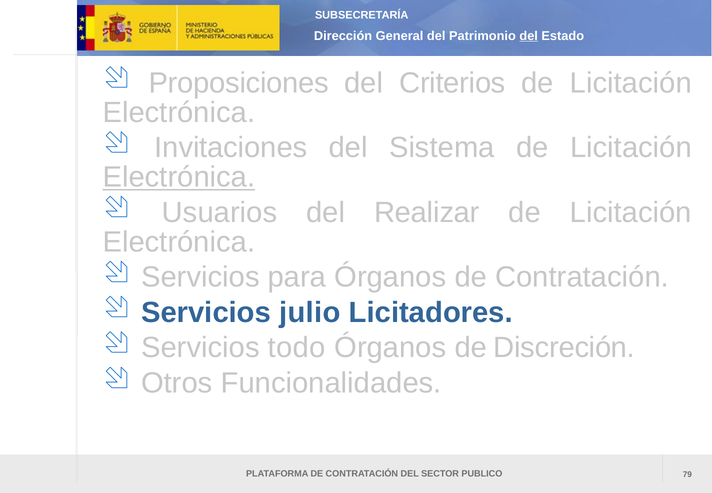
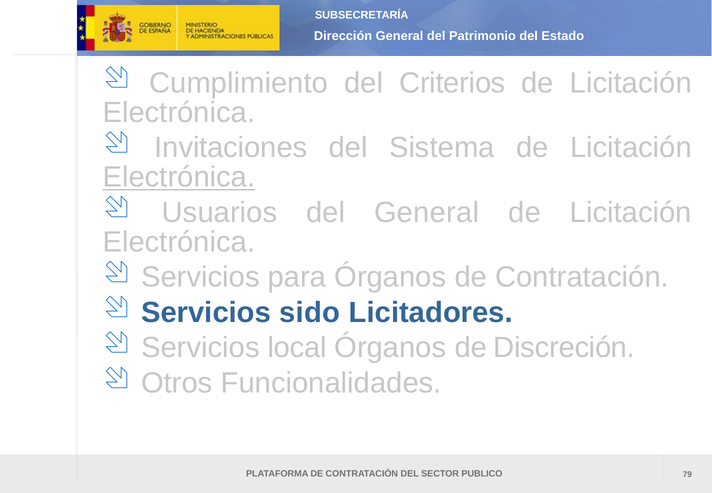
del underline: present -> none (529, 36)
Proposiciones: Proposiciones -> Cumplimiento (239, 83)
del Realizar: Realizar -> General (427, 212)
julio: julio -> sido (310, 312)
todo: todo -> local (297, 348)
